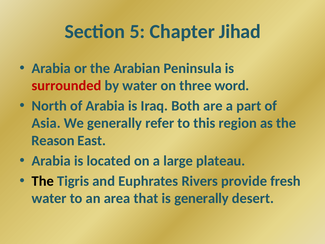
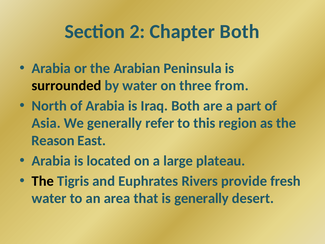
5: 5 -> 2 (137, 31)
Chapter Jihad: Jihad -> Both (240, 31)
surrounded colour: red -> black (67, 86)
word: word -> from (232, 86)
